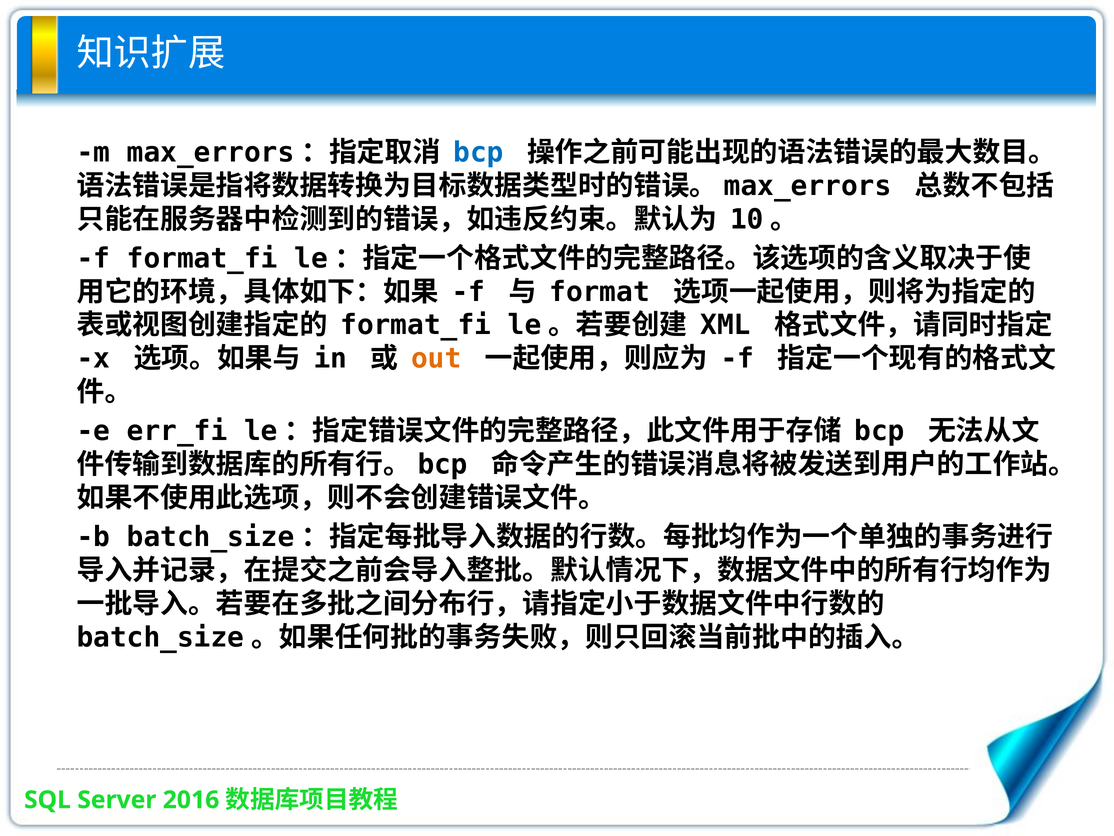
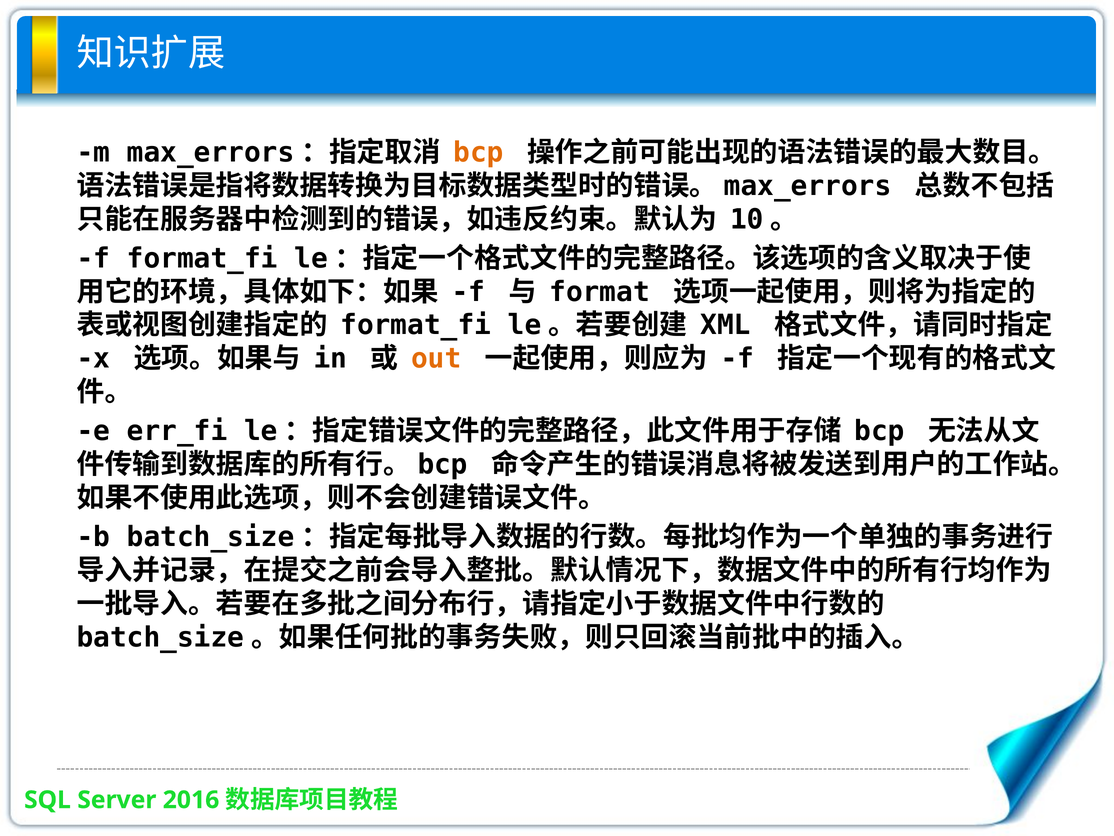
bcp colour: blue -> orange (479, 152)
